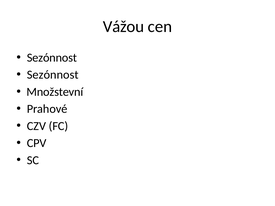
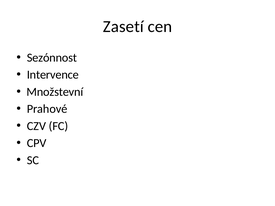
Vážou: Vážou -> Zasetí (123, 27)
Sezónnost: Sezónnost -> Intervence (53, 75)
